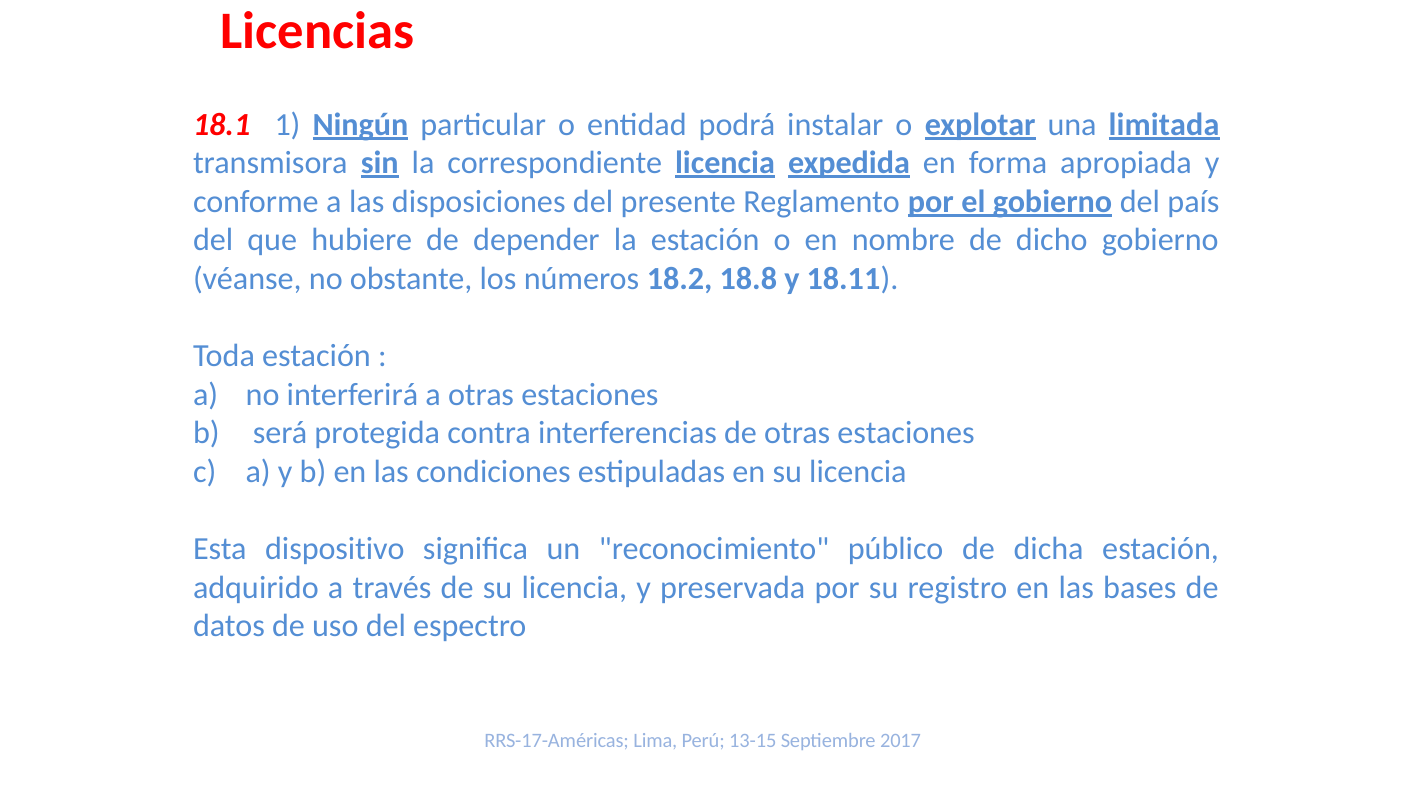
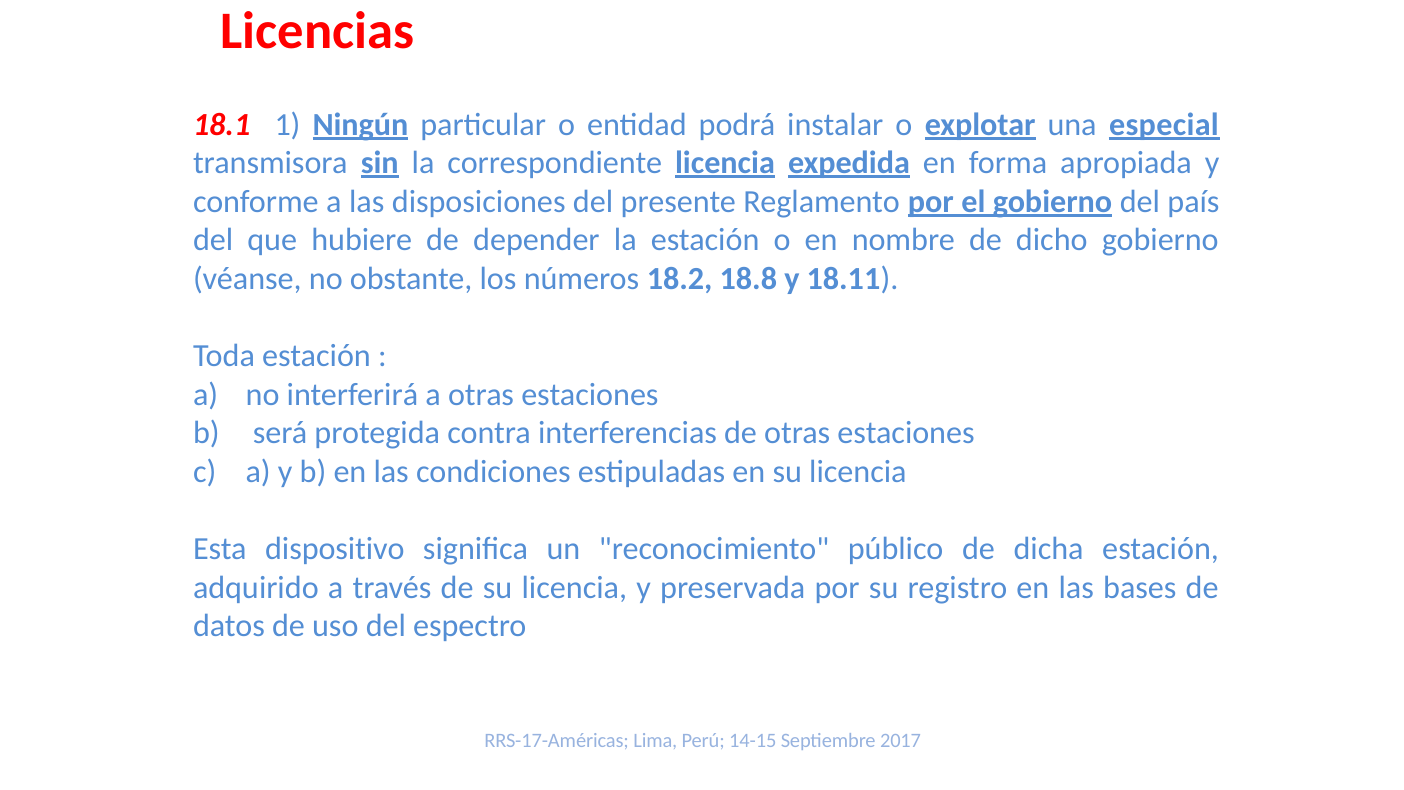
limitada: limitada -> especial (1164, 124)
13-15: 13-15 -> 14-15 (753, 741)
